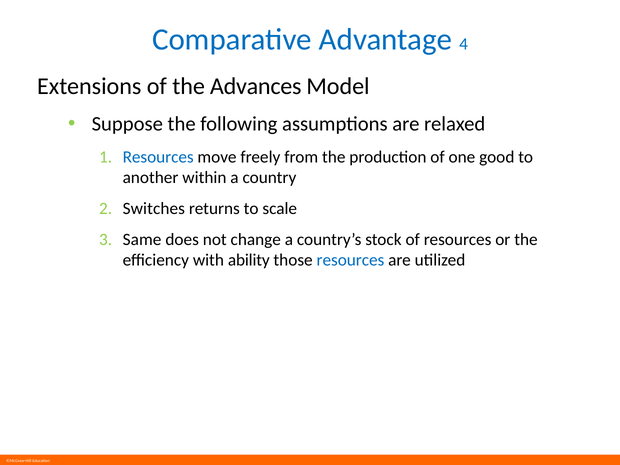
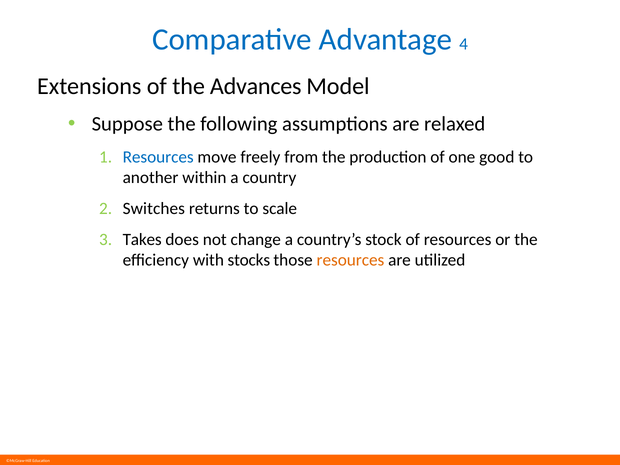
Same: Same -> Takes (142, 240)
ability: ability -> stocks (249, 260)
resources colour: blue -> orange (350, 260)
